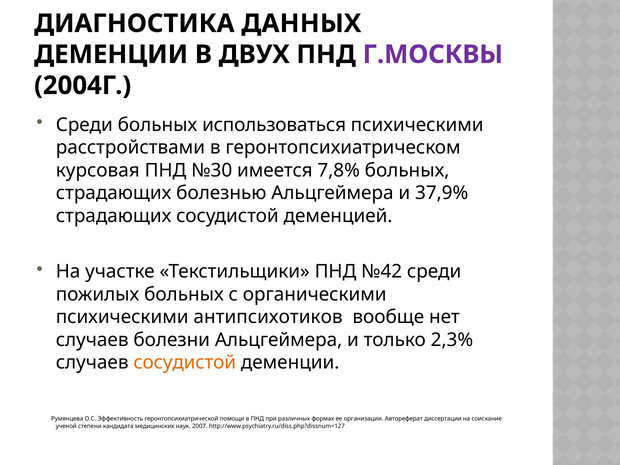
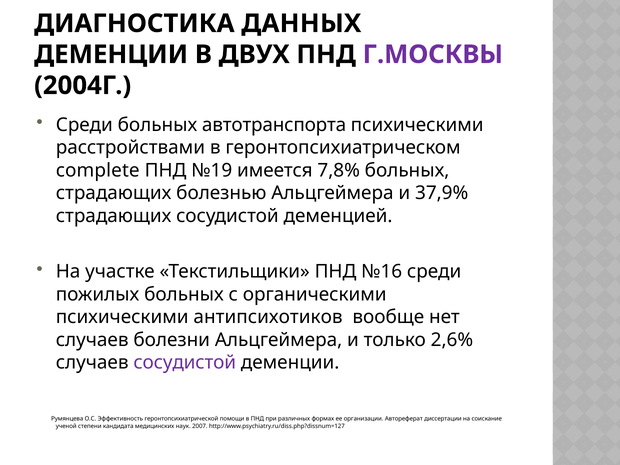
использоваться: использоваться -> автотранспорта (274, 125)
курсовая: курсовая -> complete (98, 170)
№30: №30 -> №19 (212, 170)
№42: №42 -> №16 (382, 272)
2,3%: 2,3% -> 2,6% (452, 340)
сосудистой colour: orange -> purple (185, 363)
